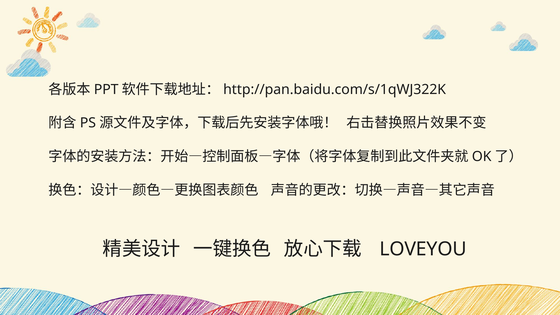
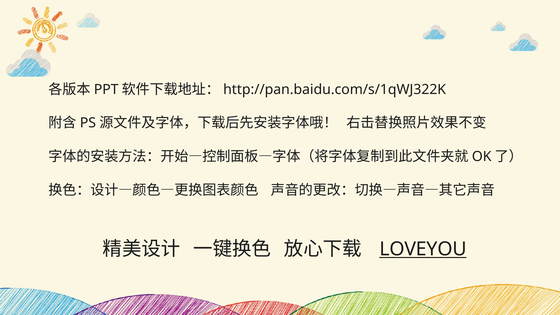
LOVEYOU underline: none -> present (423, 249)
